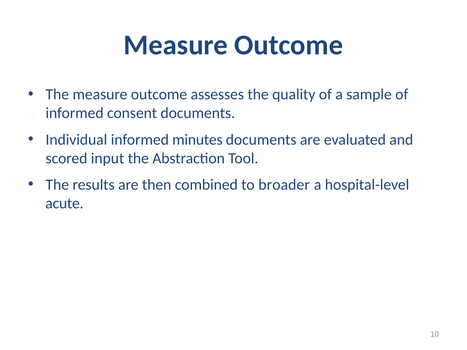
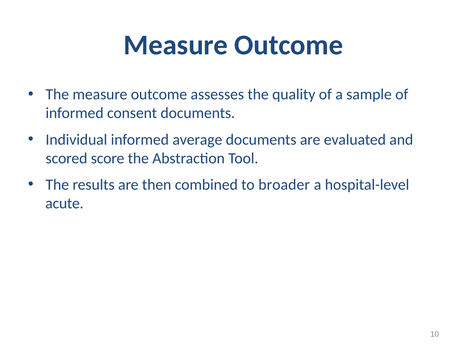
minutes: minutes -> average (197, 140)
input: input -> score (108, 158)
